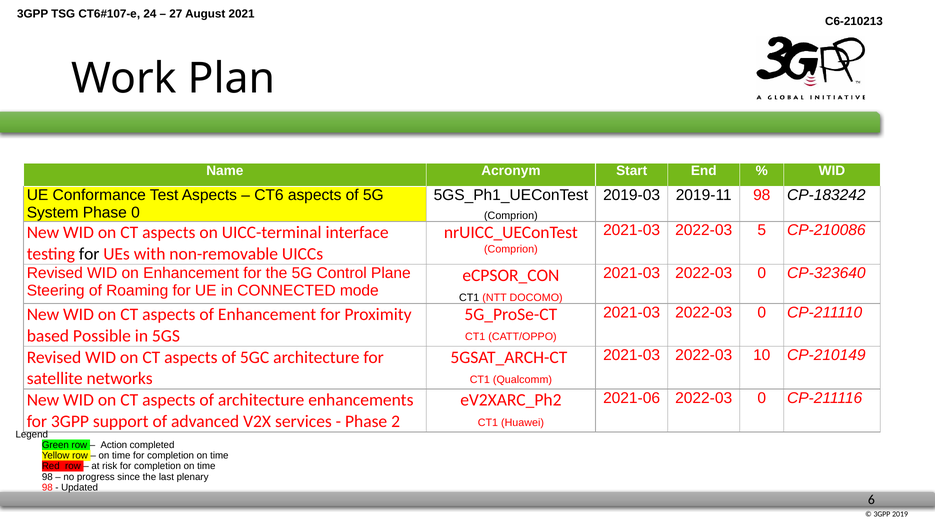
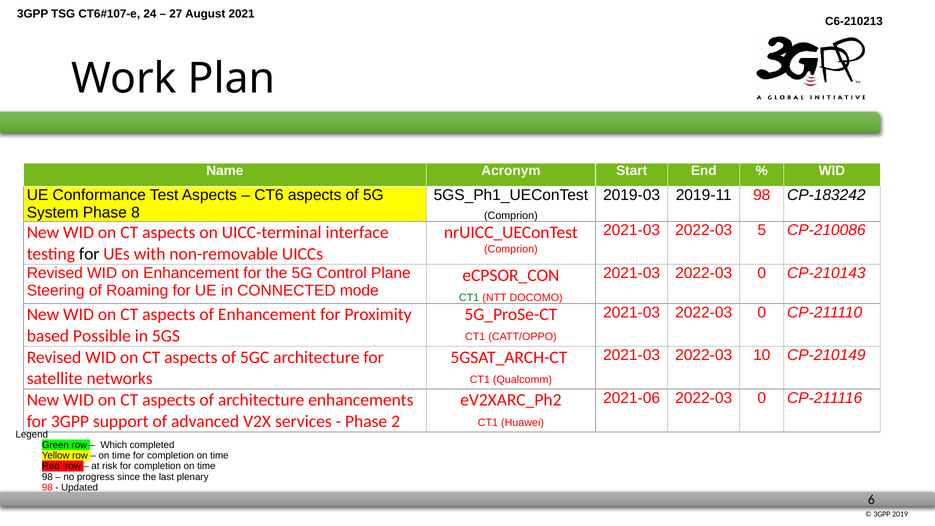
Phase 0: 0 -> 8 (135, 213)
CP-323640: CP-323640 -> CP-210143 (826, 273)
CT1 colour: black -> green (469, 298)
Action: Action -> Which (114, 445)
